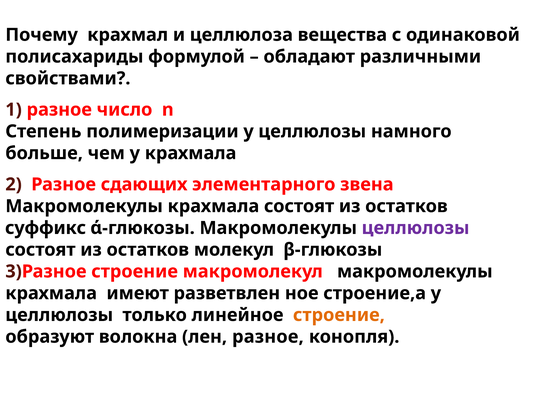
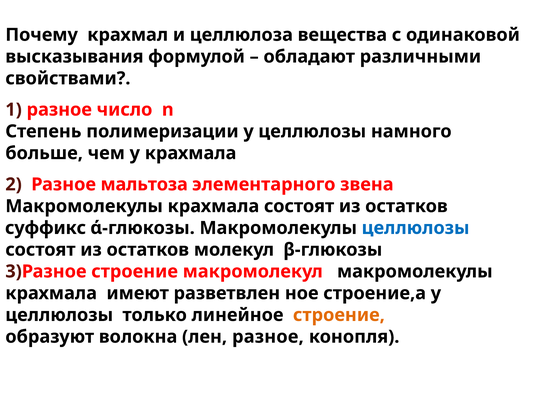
полисахариды: полисахариды -> высказывания (74, 57)
сдающих: сдающих -> мальтоза (144, 184)
целлюлозы colour: purple -> blue (416, 228)
